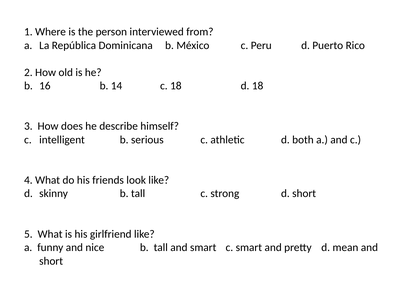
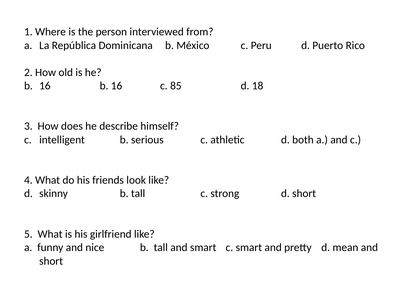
16 b 14: 14 -> 16 (117, 86)
c 18: 18 -> 85 (176, 86)
